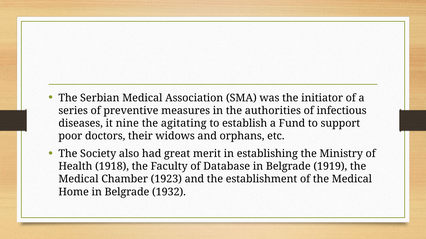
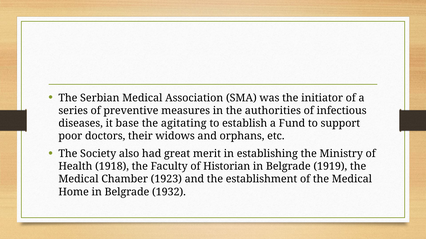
nine: nine -> base (127, 124)
Database: Database -> Historian (227, 167)
